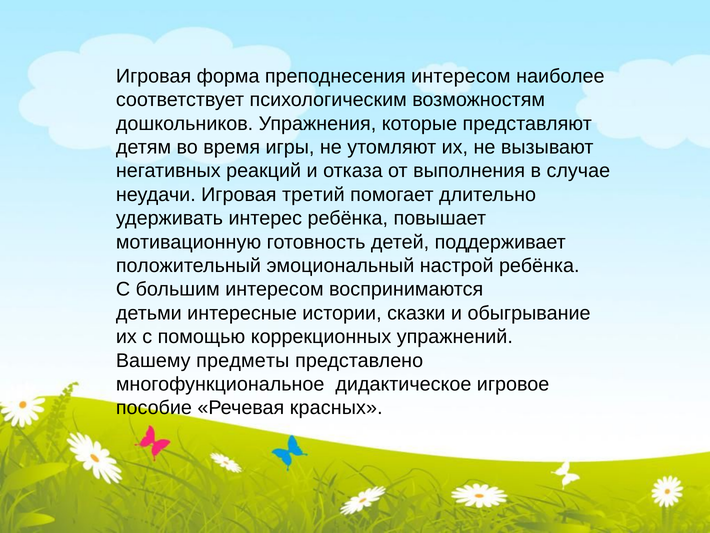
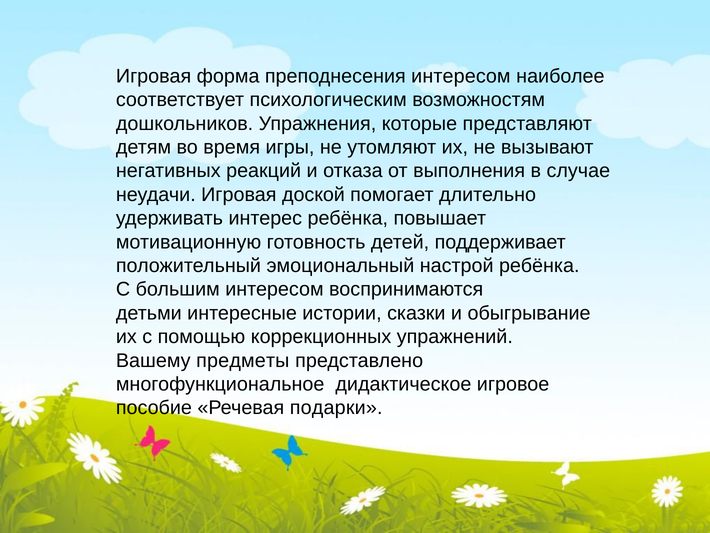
третий: третий -> доской (313, 194)
красных: красных -> подарки (336, 408)
